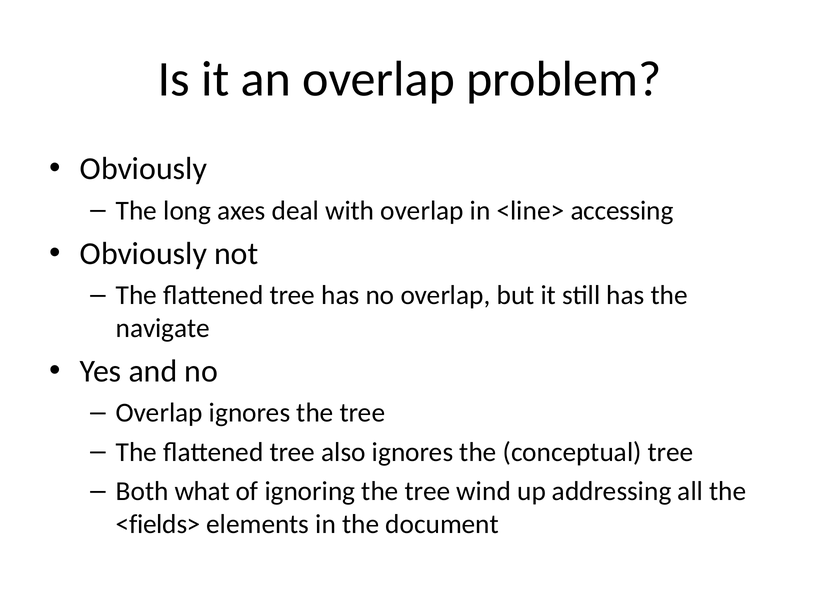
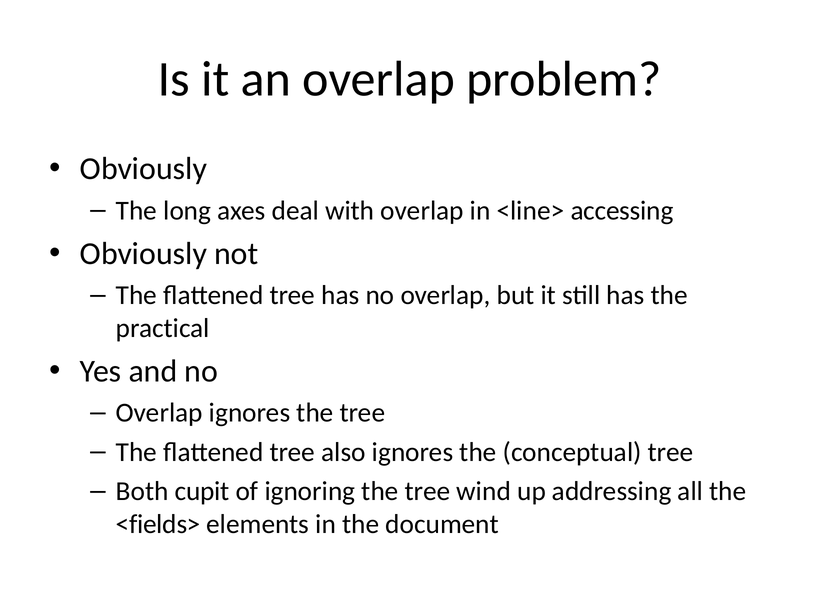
navigate: navigate -> practical (163, 328)
what: what -> cupit (202, 491)
